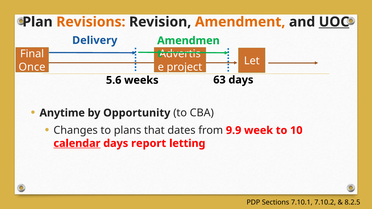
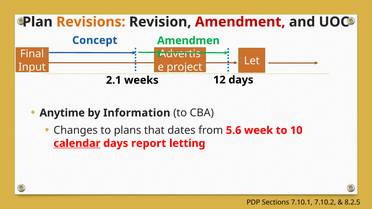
Amendment colour: orange -> red (240, 22)
UOC underline: present -> none (334, 22)
Delivery: Delivery -> Concept (95, 40)
Once: Once -> Input (32, 67)
5.6: 5.6 -> 2.1 (114, 80)
63: 63 -> 12 (219, 80)
Opportunity: Opportunity -> Information (137, 113)
9.9: 9.9 -> 5.6 (234, 131)
